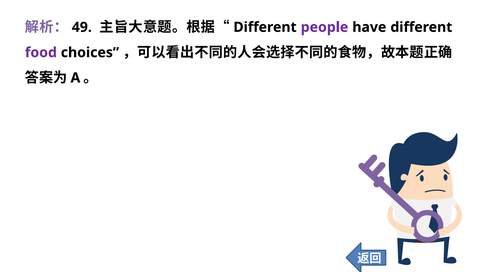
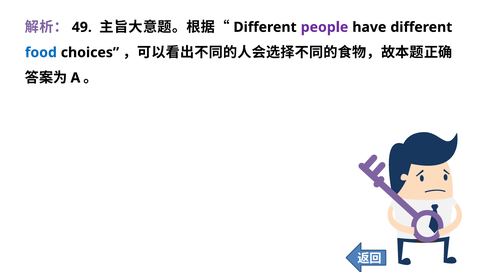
food colour: purple -> blue (41, 52)
